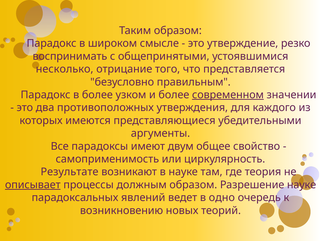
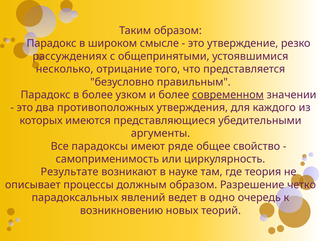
воспринимать: воспринимать -> рассуждениях (70, 56)
двум: двум -> ряде (181, 146)
описывает underline: present -> none (33, 185)
Разрешение науке: науке -> четко (302, 185)
